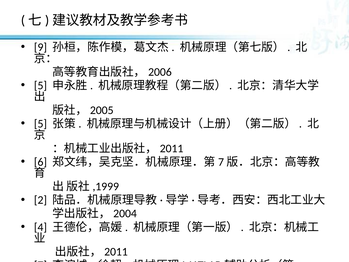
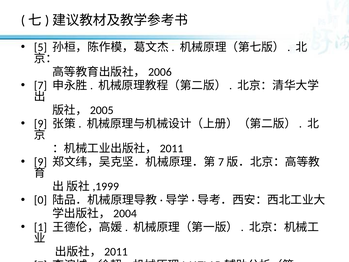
9: 9 -> 5 (40, 47)
5: 5 -> 7 (40, 85)
5: 5 -> 9 (40, 124)
6: 6 -> 9 (40, 162)
2: 2 -> 0 (40, 200)
4: 4 -> 1 (40, 227)
